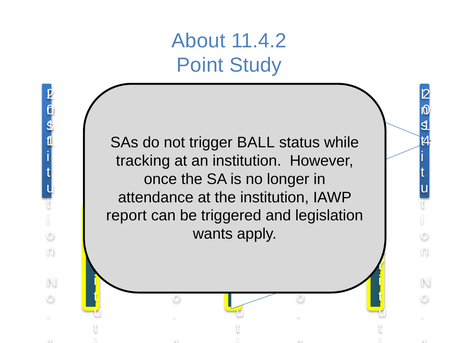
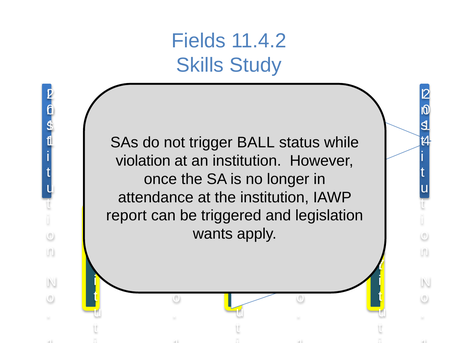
About: About -> Fields (199, 41)
Point: Point -> Skills (200, 65)
tracking: tracking -> violation (143, 161)
